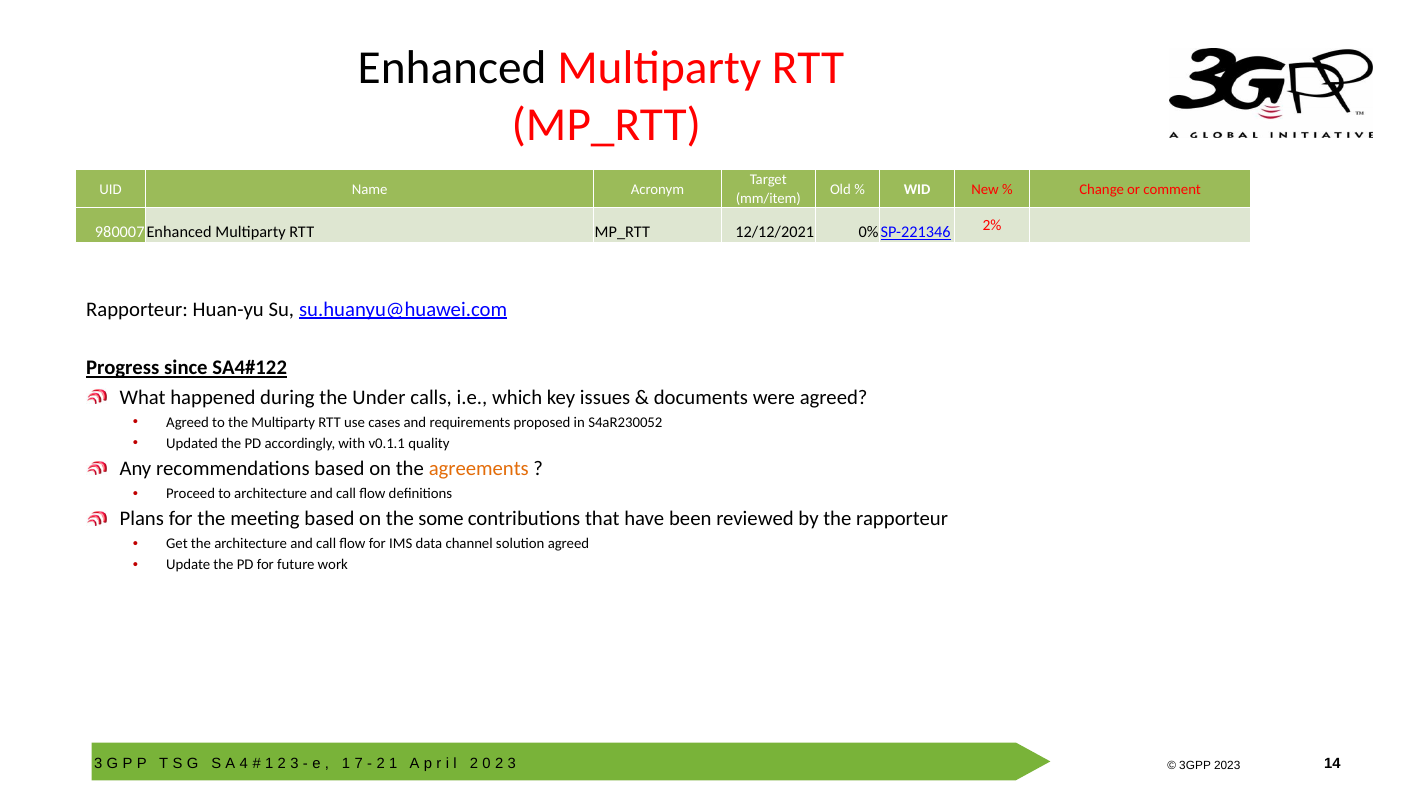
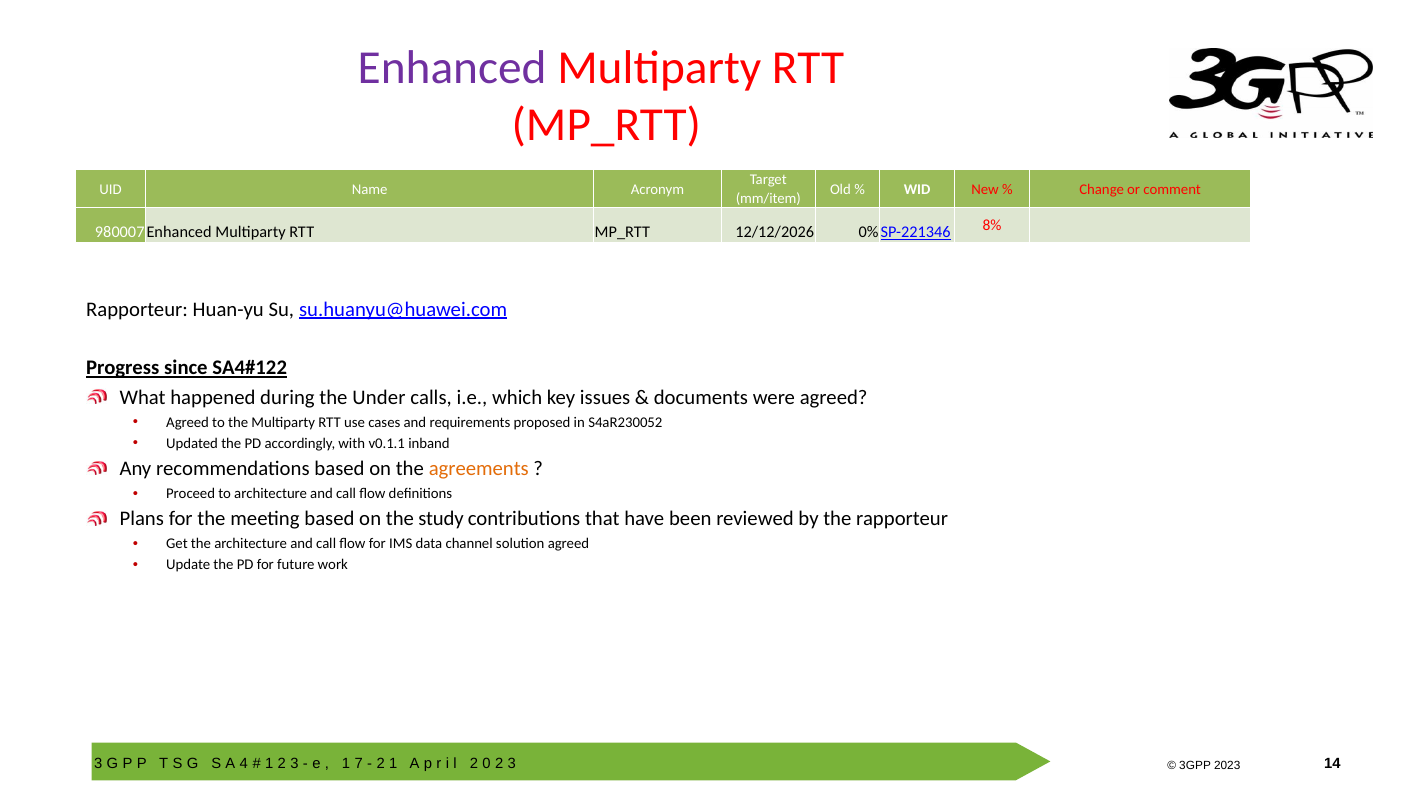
Enhanced colour: black -> purple (452, 68)
12/12/2021: 12/12/2021 -> 12/12/2026 (775, 232)
2%: 2% -> 8% (992, 226)
quality: quality -> inband (429, 444)
some: some -> study (441, 519)
